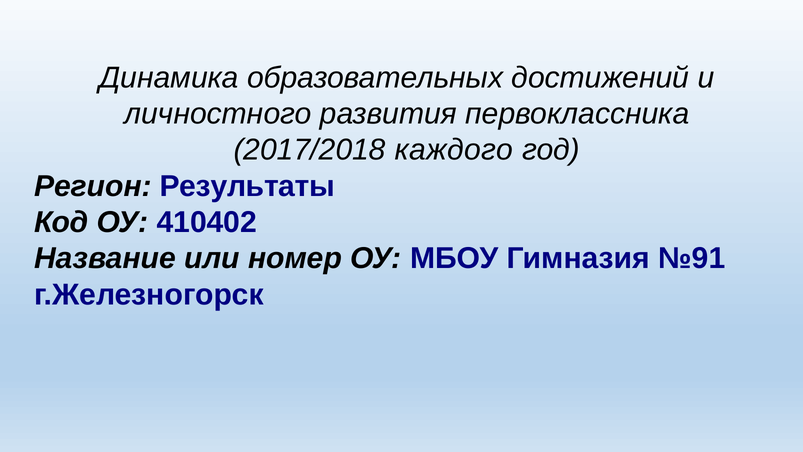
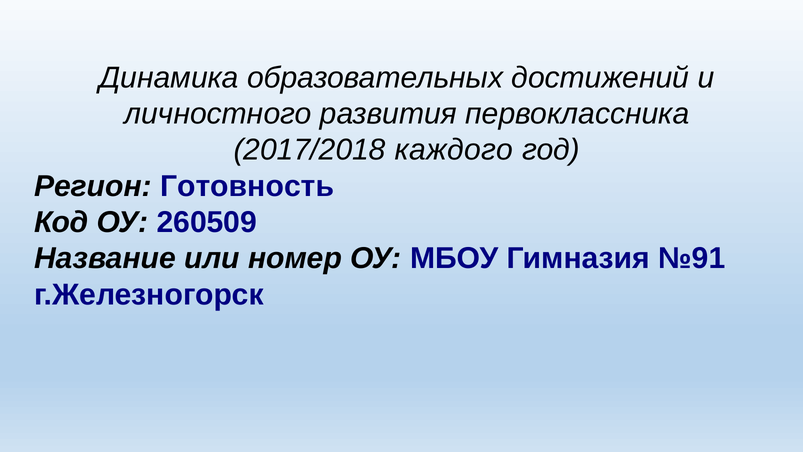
Результаты: Результаты -> Готовность (247, 186)
410402: 410402 -> 260509 (207, 222)
